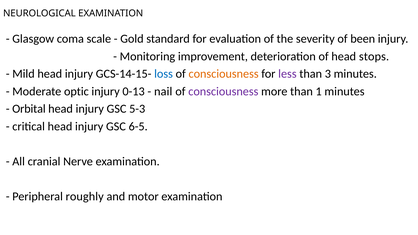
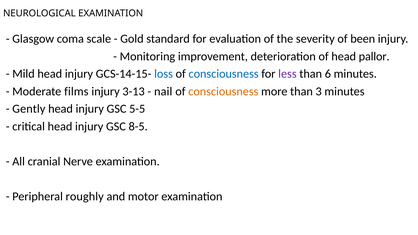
stops: stops -> pallor (374, 56)
consciousness colour: orange -> blue (224, 74)
3: 3 -> 6 (328, 74)
optic: optic -> films (76, 91)
0-13: 0-13 -> 3-13 (134, 91)
consciousness colour: purple -> orange (223, 91)
1: 1 -> 3 (319, 91)
Orbital: Orbital -> Gently (29, 109)
5-3: 5-3 -> 5-5 (137, 109)
6-5: 6-5 -> 8-5 (138, 126)
